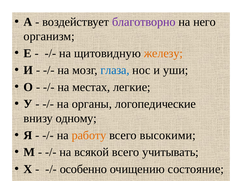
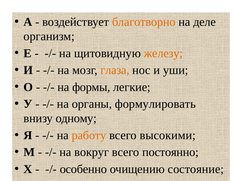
благотворно colour: purple -> orange (144, 22)
него: него -> деле (205, 22)
глаза colour: blue -> orange (115, 70)
местах: местах -> формы (91, 87)
логопедические: логопедические -> формулировать (155, 104)
всякой: всякой -> вокруг (92, 153)
учитывать: учитывать -> постоянно (170, 153)
